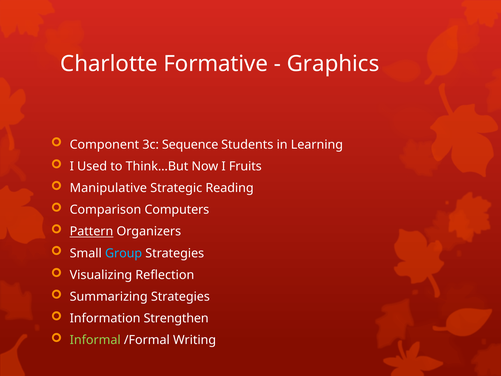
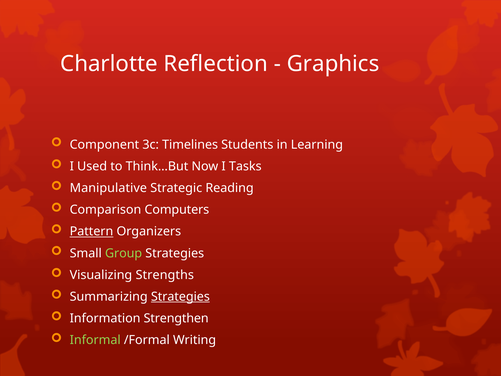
Formative: Formative -> Reflection (216, 64)
Sequence: Sequence -> Timelines (190, 144)
Fruits: Fruits -> Tasks (245, 166)
Group colour: light blue -> light green (124, 253)
Reflection: Reflection -> Strengths (165, 275)
Strategies underline: none -> present (180, 296)
